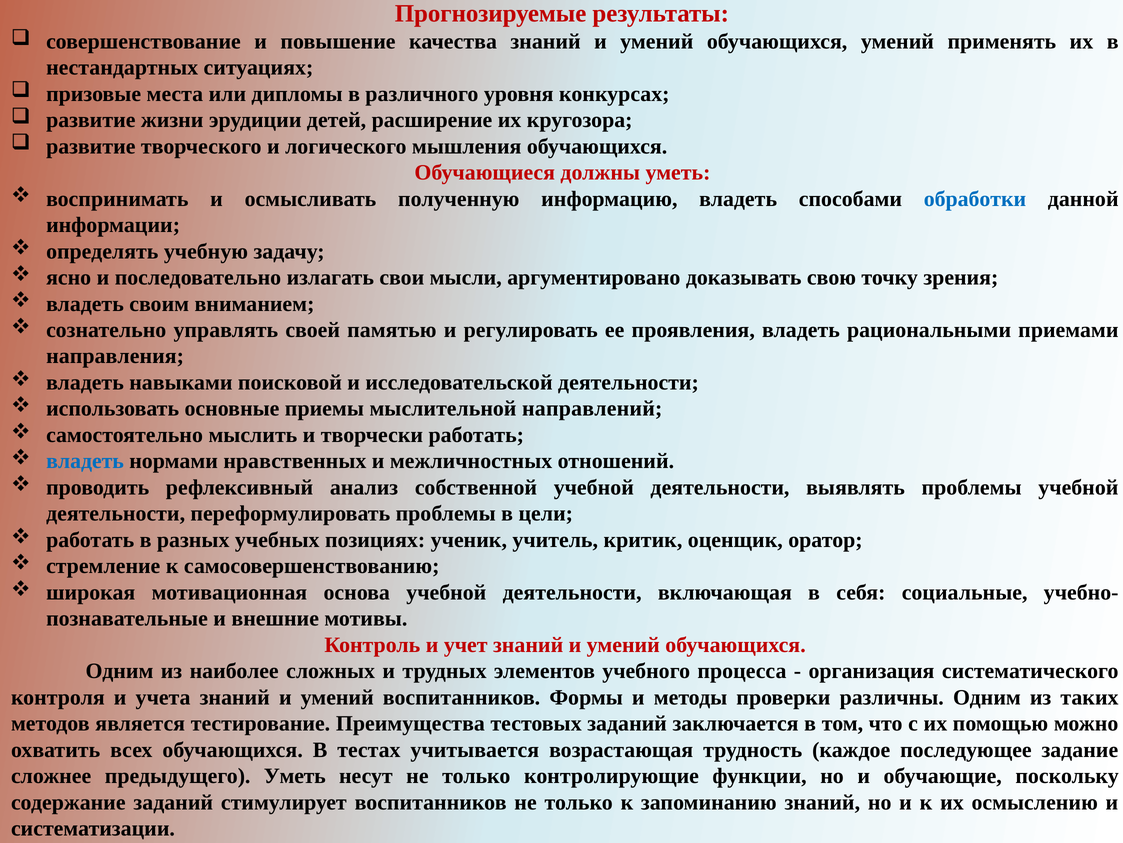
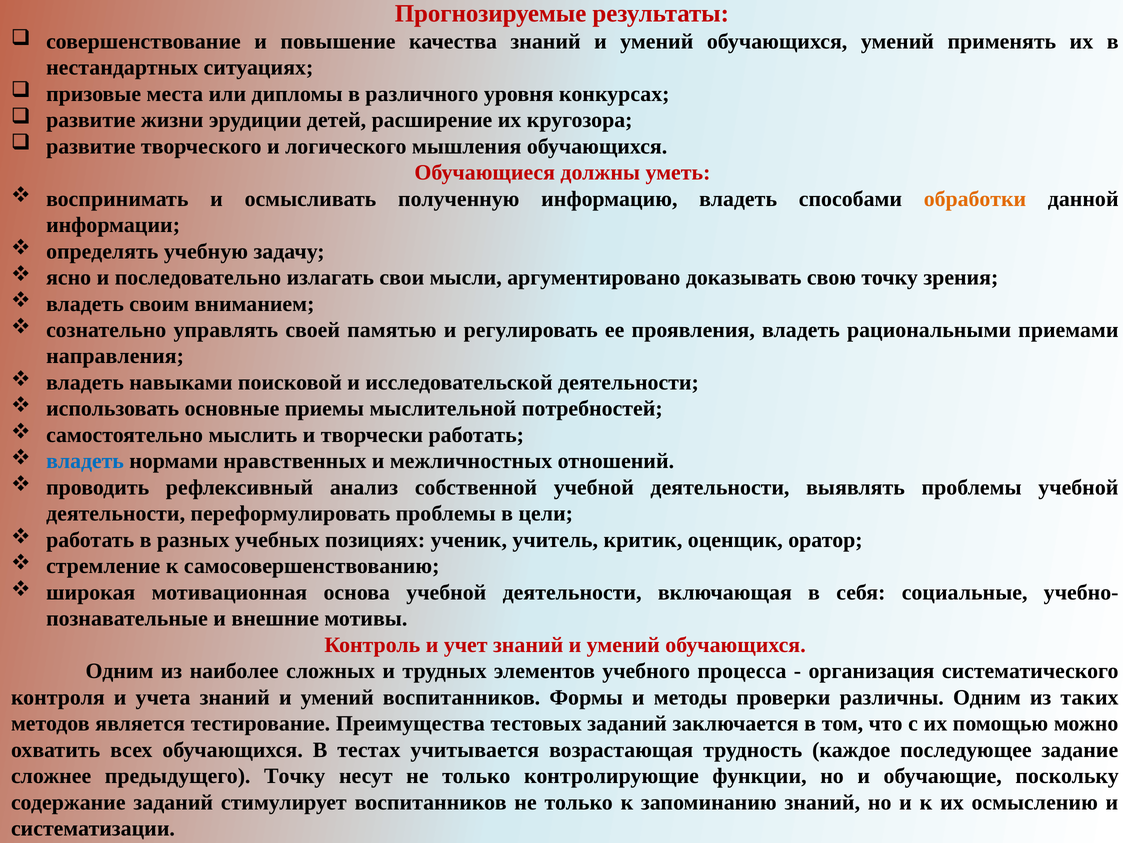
обработки colour: blue -> orange (975, 199)
направлений: направлений -> потребностей (592, 408)
предыдущего Уметь: Уметь -> Точку (295, 775)
